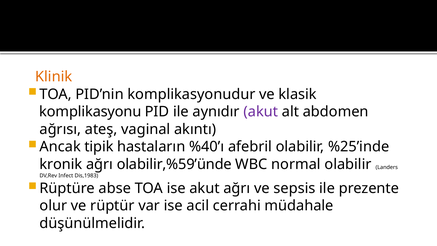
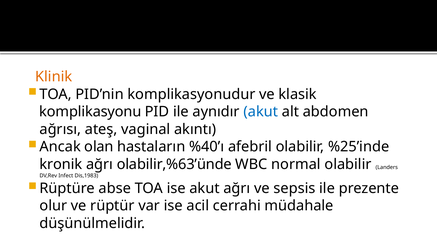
akut colour: purple -> blue (261, 112)
tipik: tipik -> olan (99, 147)
olabilir,%59’ünde: olabilir,%59’ünde -> olabilir,%63’ünde (174, 164)
